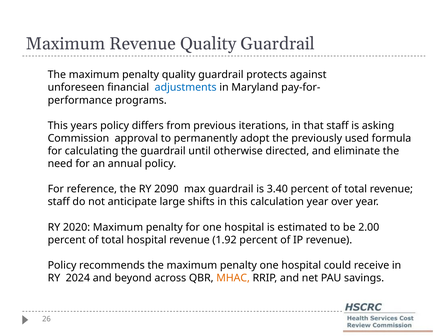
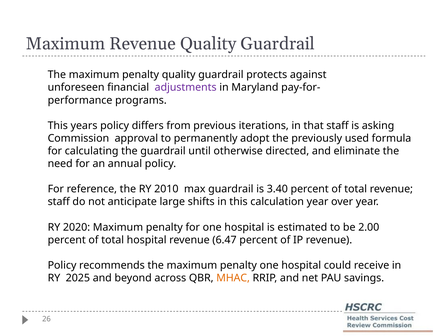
adjustments colour: blue -> purple (186, 88)
2090: 2090 -> 2010 (166, 189)
1.92: 1.92 -> 6.47 (225, 240)
2024: 2024 -> 2025 (78, 278)
